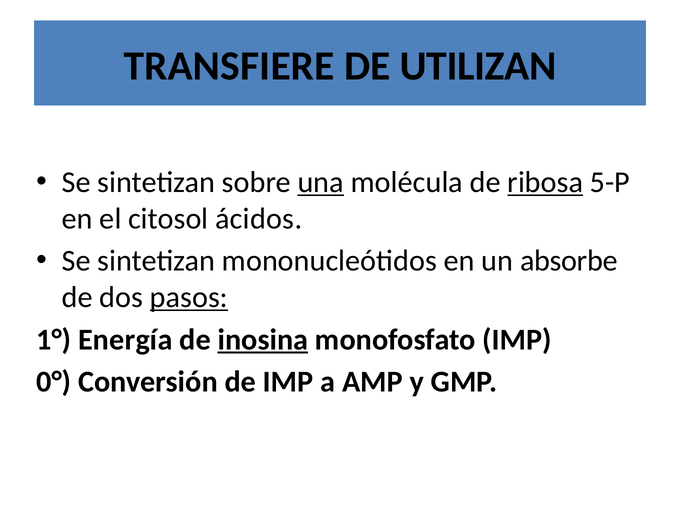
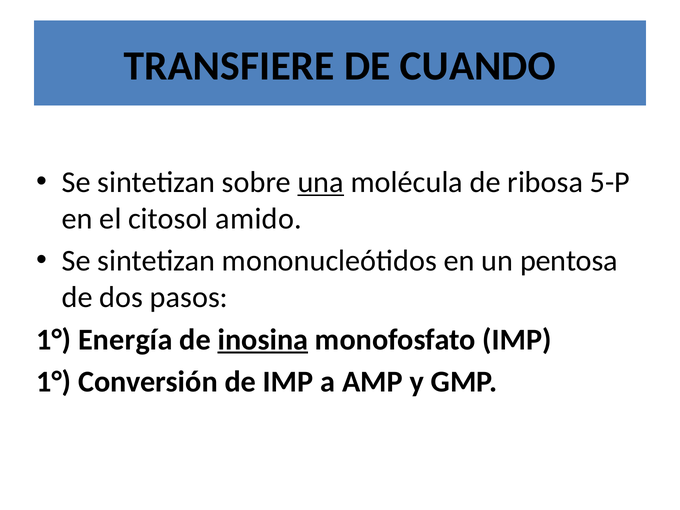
UTILIZAN: UTILIZAN -> CUANDO (478, 66)
ribosa underline: present -> none (545, 182)
ácidos: ácidos -> amido (259, 219)
absorbe: absorbe -> pentosa (569, 261)
pasos underline: present -> none (189, 297)
0°: 0° -> 1° (54, 382)
